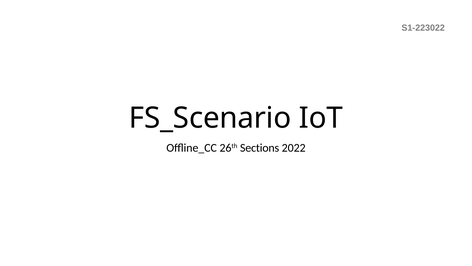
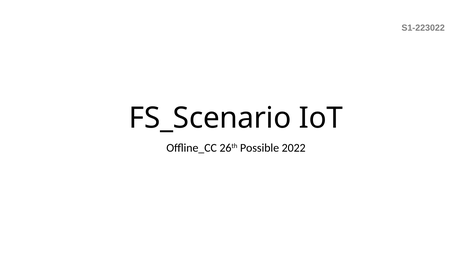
Sections: Sections -> Possible (260, 148)
